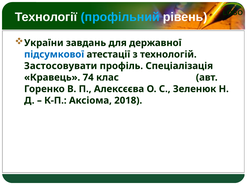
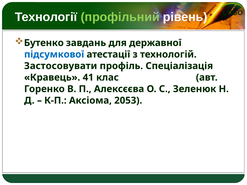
профільний colour: light blue -> light green (120, 17)
України: України -> Бутенко (44, 43)
74: 74 -> 41 (88, 78)
2018: 2018 -> 2053 (128, 101)
